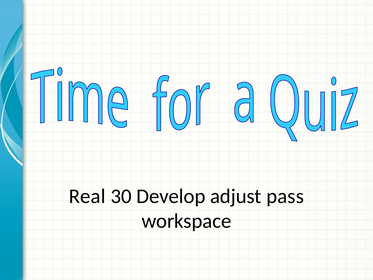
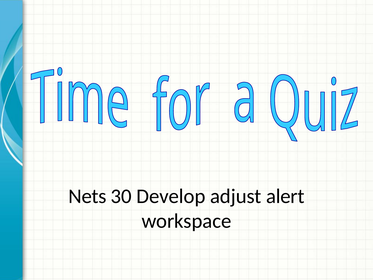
Real: Real -> Nets (87, 196)
pass: pass -> alert (285, 196)
